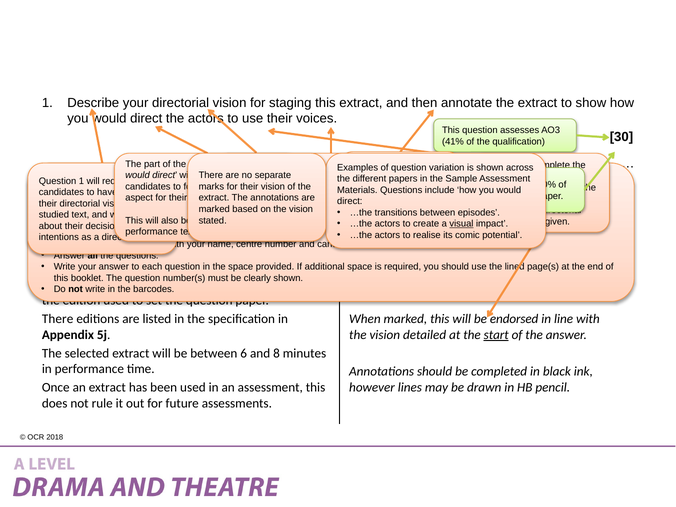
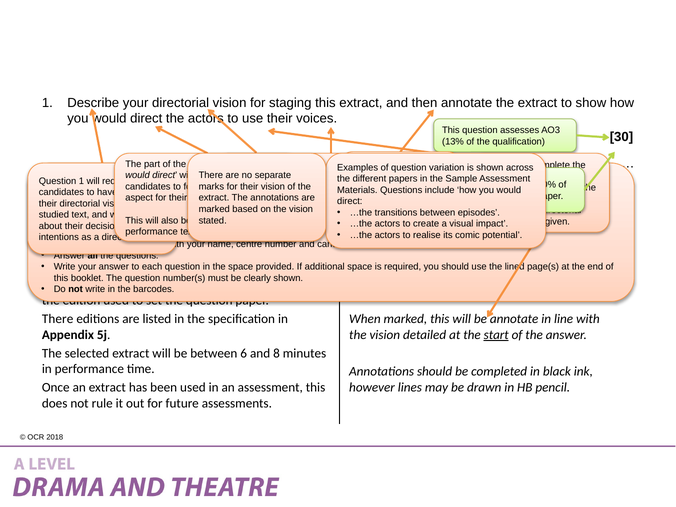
41%: 41% -> 13% (453, 142)
visual underline: present -> none (461, 224)
be endorsed: endorsed -> annotate (514, 319)
